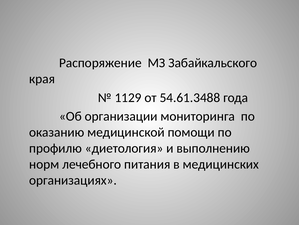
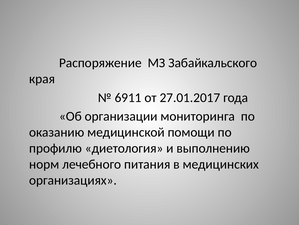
1129: 1129 -> 6911 (128, 97)
54.61.3488: 54.61.3488 -> 27.01.2017 (190, 97)
